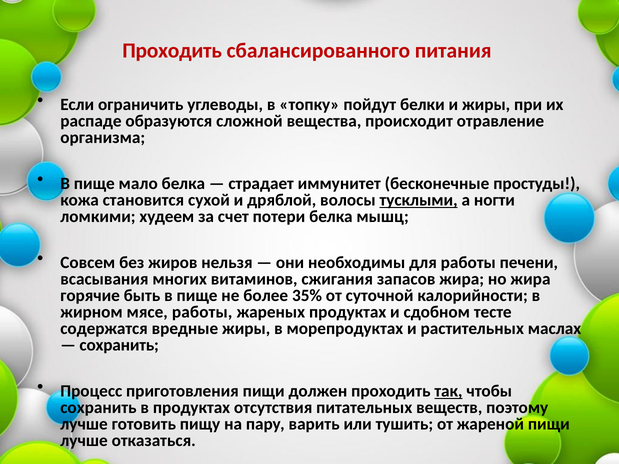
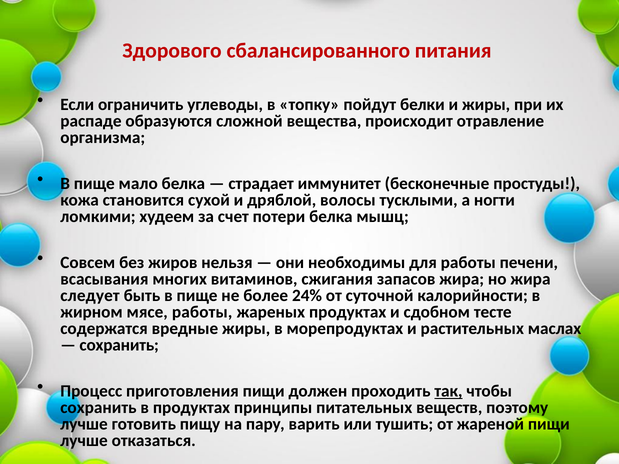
Проходить: Проходить -> Здорового (172, 50)
тусклыми underline: present -> none (419, 200)
горячие: горячие -> следует (90, 296)
35%: 35% -> 24% (307, 296)
отсутствия: отсутствия -> принципы (273, 408)
